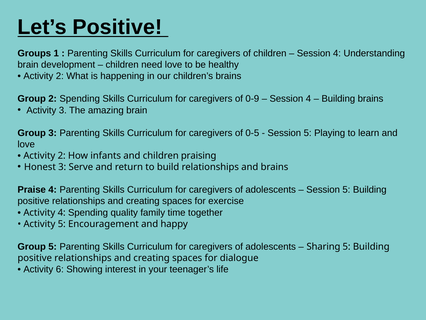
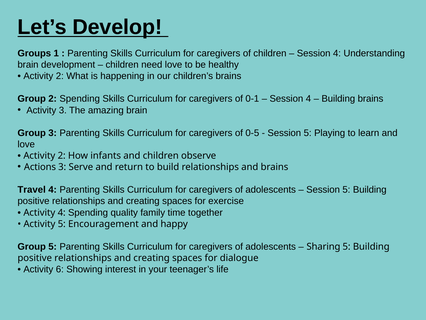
Let’s Positive: Positive -> Develop (117, 27)
0-9: 0-9 -> 0-1 (252, 99)
praising: praising -> observe (199, 155)
Honest: Honest -> Actions (40, 167)
Praise: Praise -> Travel (32, 190)
